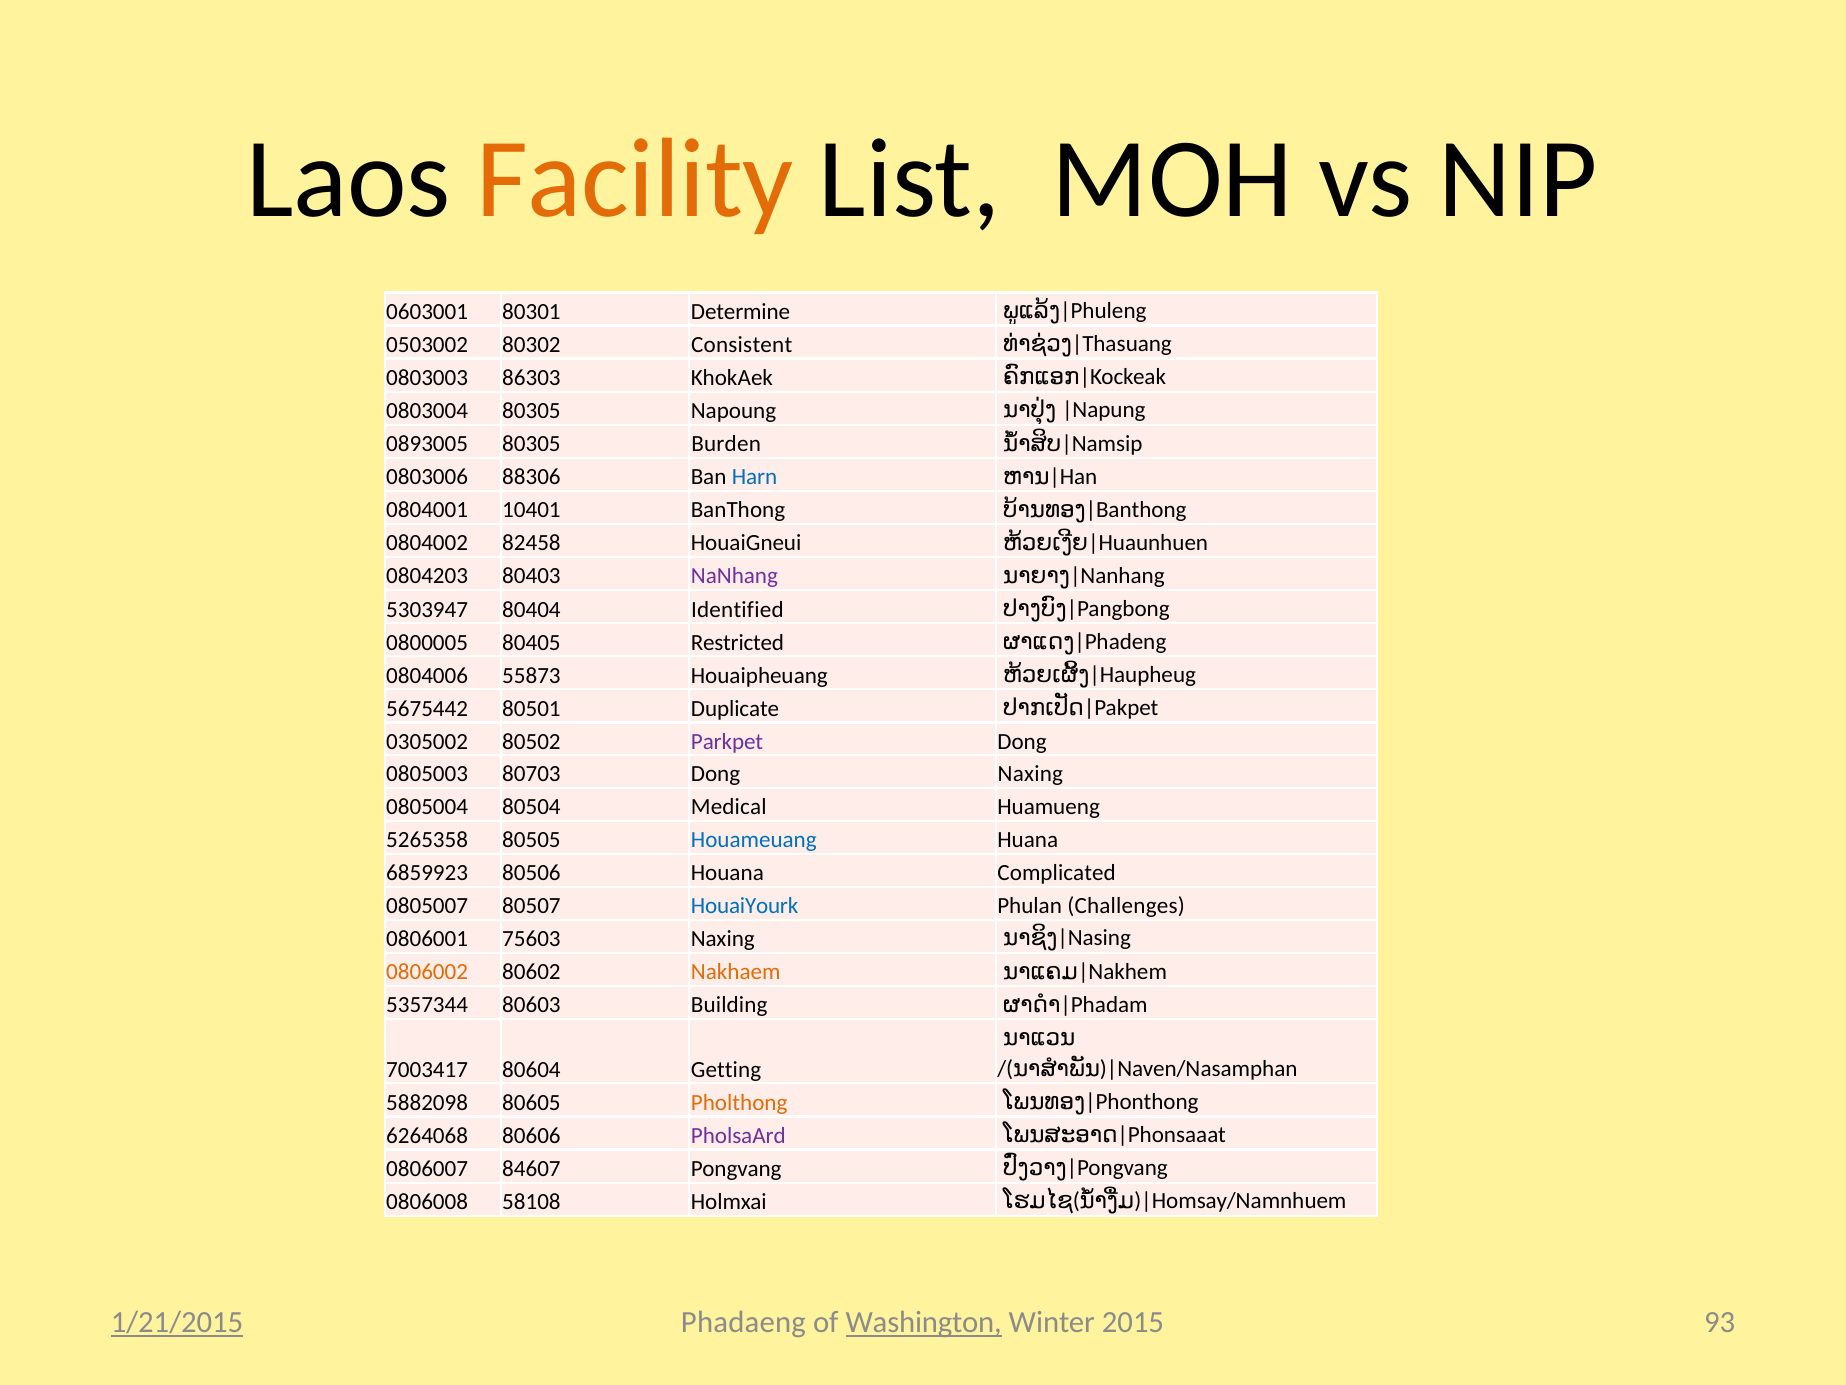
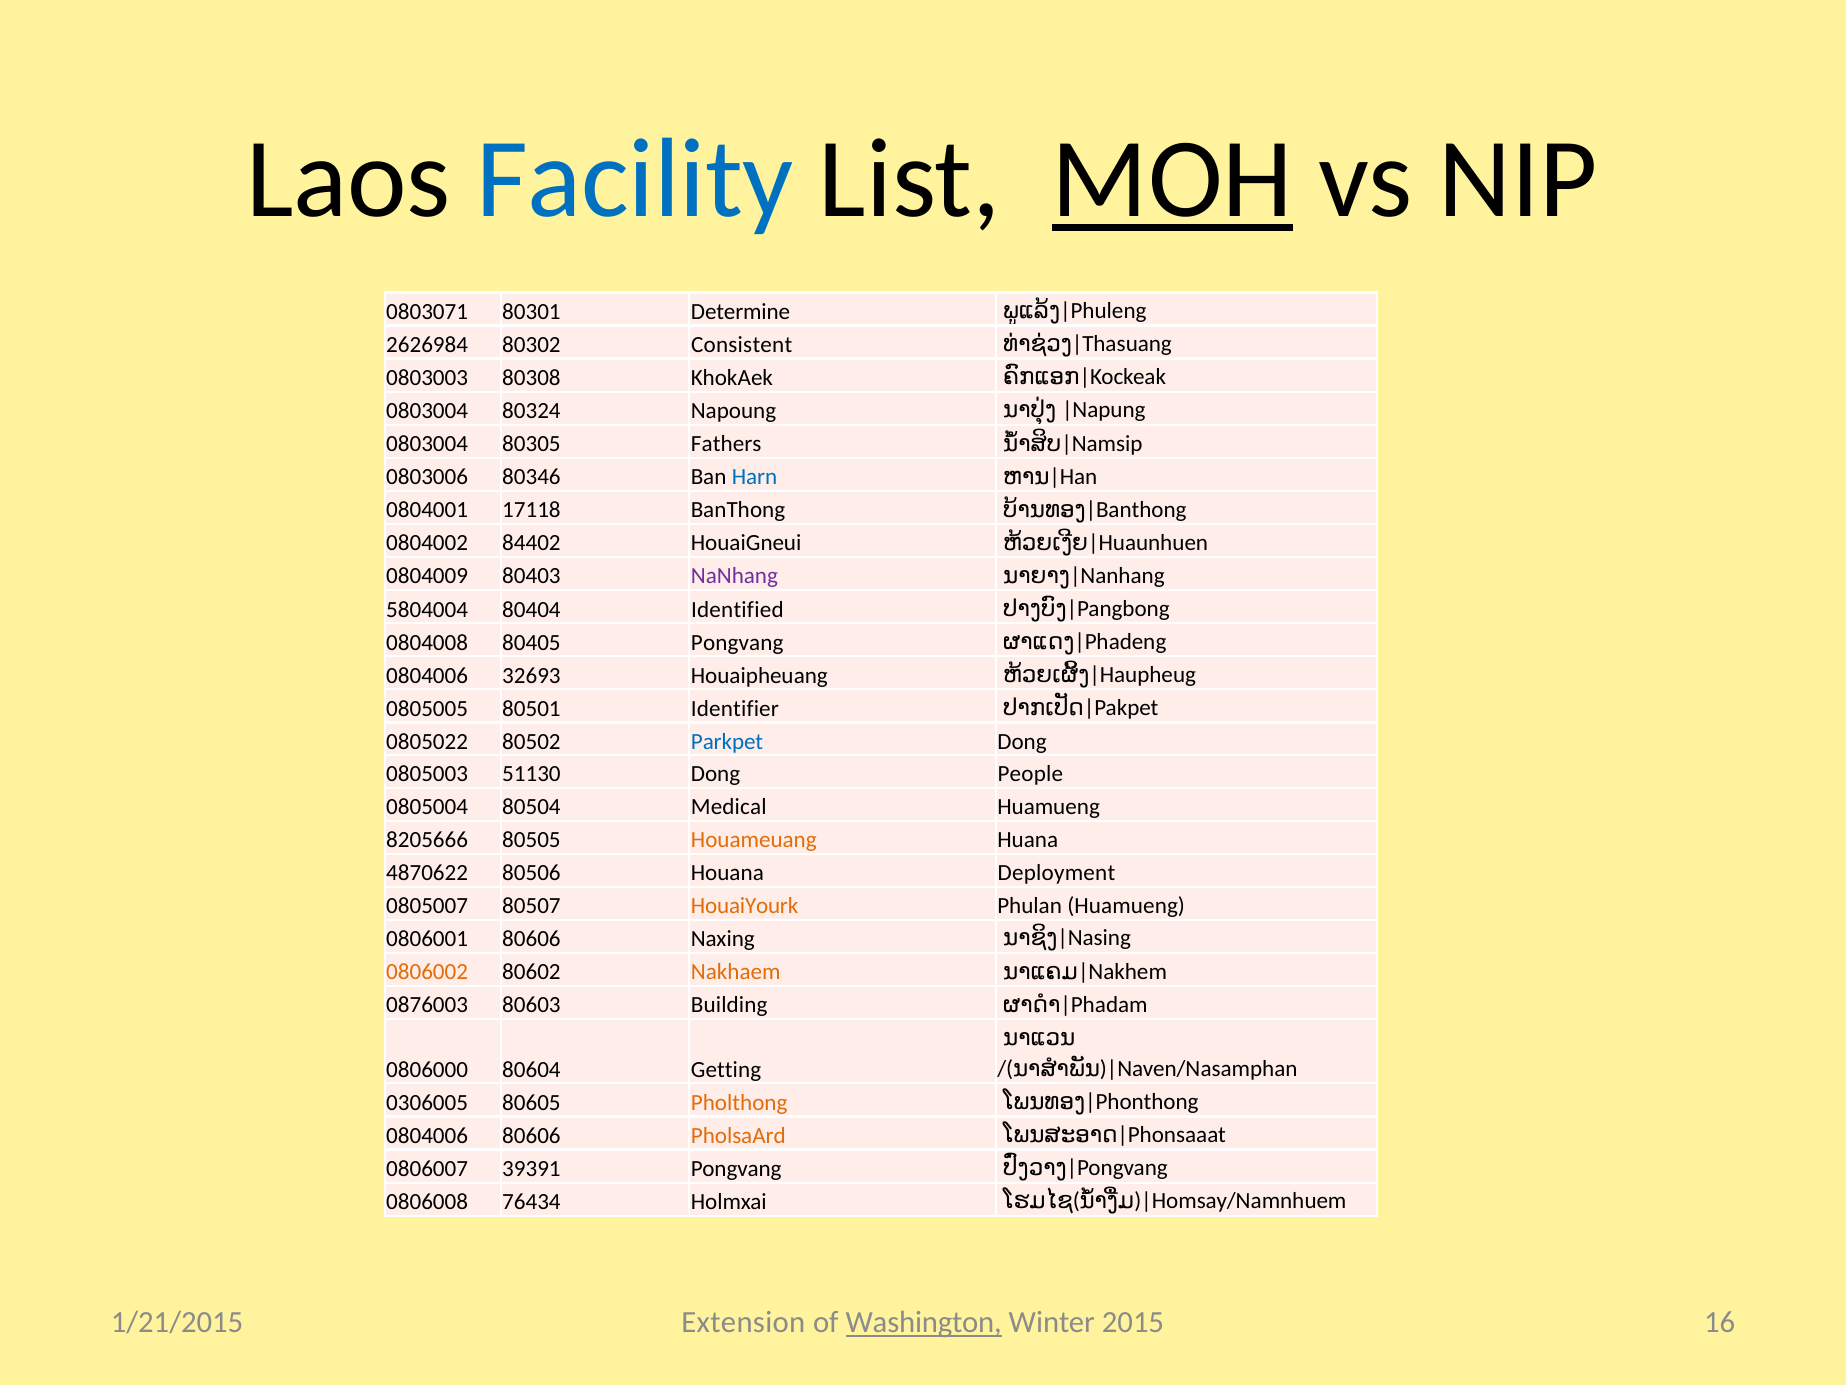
Facility colour: orange -> blue (635, 179)
MOH underline: none -> present (1172, 179)
0603001: 0603001 -> 0803071 (427, 312)
0503002: 0503002 -> 2626984 (427, 345)
86303: 86303 -> 80308 (531, 378)
0803004 80305: 80305 -> 80324 (531, 411)
0893005: 0893005 -> 0803004 (427, 444)
Burden: Burden -> Fathers (726, 444)
88306: 88306 -> 80346 (531, 477)
10401: 10401 -> 17118 (531, 510)
82458: 82458 -> 84402 (531, 543)
0804203: 0804203 -> 0804009 (427, 576)
5303947: 5303947 -> 5804004 (427, 609)
0800005: 0800005 -> 0804008 (427, 642)
80405 Restricted: Restricted -> Pongvang (737, 642)
55873: 55873 -> 32693 (531, 675)
5675442: 5675442 -> 0805005 (427, 708)
Duplicate: Duplicate -> Identifier (735, 708)
0305002: 0305002 -> 0805022 (427, 741)
Parkpet colour: purple -> blue (727, 741)
80703: 80703 -> 51130 (531, 774)
Dong Naxing: Naxing -> People (1030, 774)
5265358: 5265358 -> 8205666 (427, 840)
Houameuang colour: blue -> orange (754, 840)
6859923: 6859923 -> 4870622 (427, 873)
Complicated: Complicated -> Deployment (1056, 873)
HouaiYourk colour: blue -> orange (745, 905)
Phulan Challenges: Challenges -> Huamueng (1126, 905)
0806001 75603: 75603 -> 80606 (531, 939)
5357344: 5357344 -> 0876003 (427, 1005)
7003417: 7003417 -> 0806000 (427, 1069)
5882098: 5882098 -> 0306005 (427, 1102)
6264068: 6264068 -> 0804006 (427, 1135)
PholsaArd colour: purple -> orange (738, 1135)
84607: 84607 -> 39391 (531, 1168)
58108: 58108 -> 76434 (531, 1201)
Phadaeng: Phadaeng -> Extension (743, 1322)
93: 93 -> 16 (1720, 1322)
1/21/2015 underline: present -> none (177, 1322)
